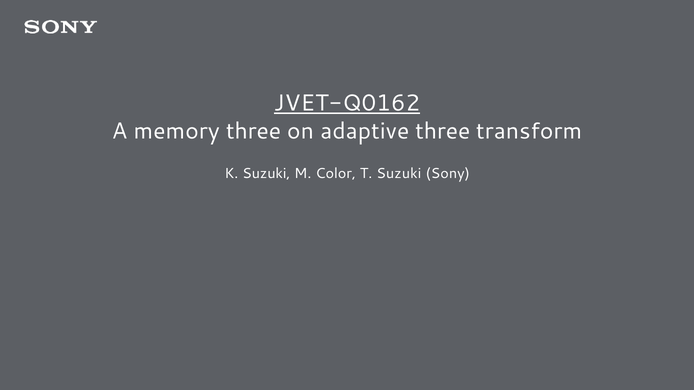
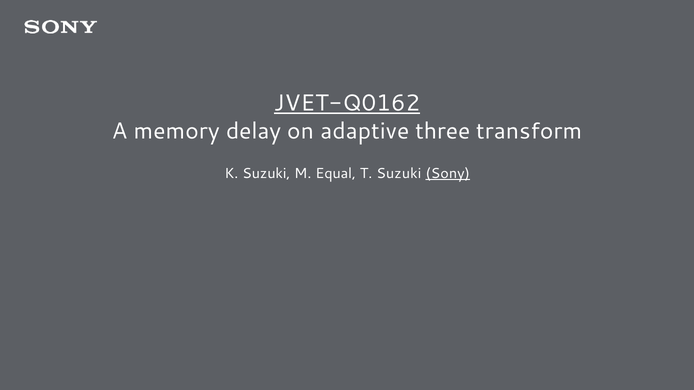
memory three: three -> delay (254, 131)
Color: Color -> Equal (336, 173)
Sony underline: none -> present (448, 173)
